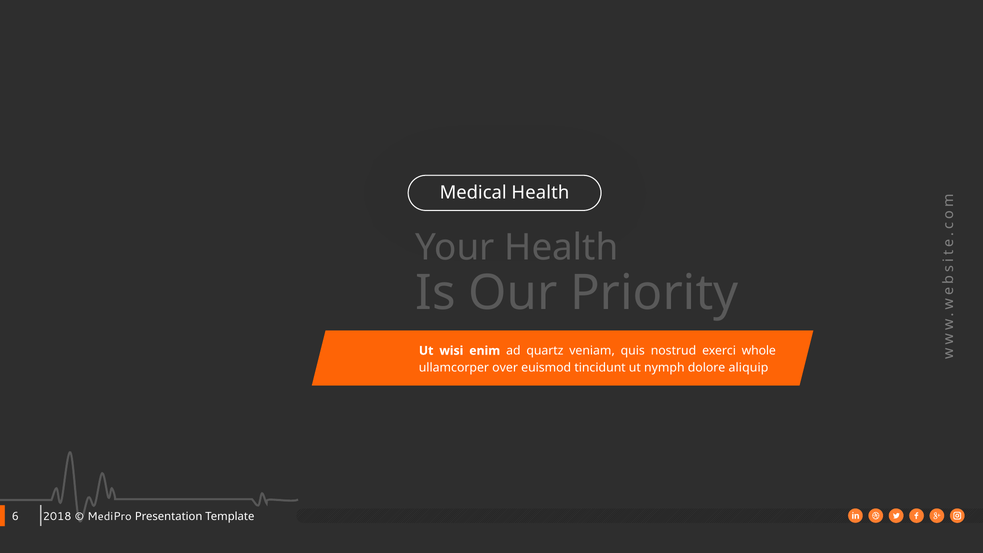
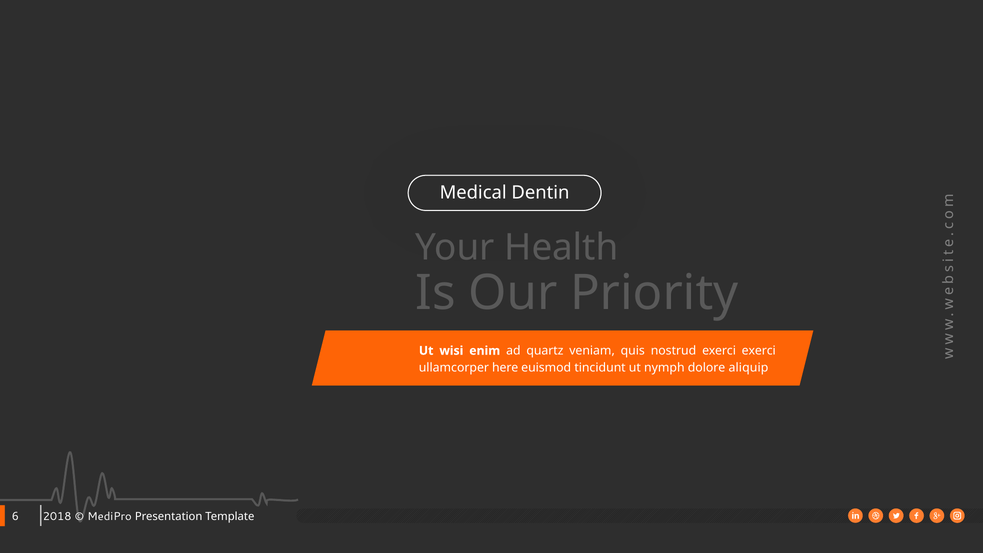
Medical Health: Health -> Dentin (540, 193)
exerci whole: whole -> exerci (759, 351)
over: over -> here (505, 367)
